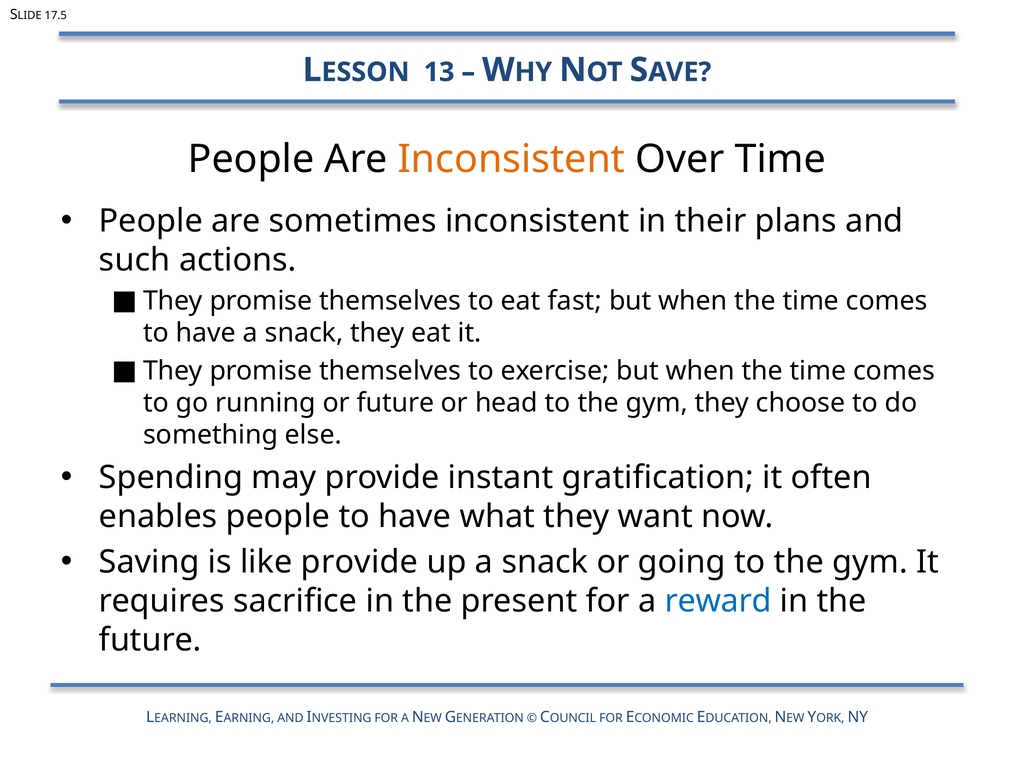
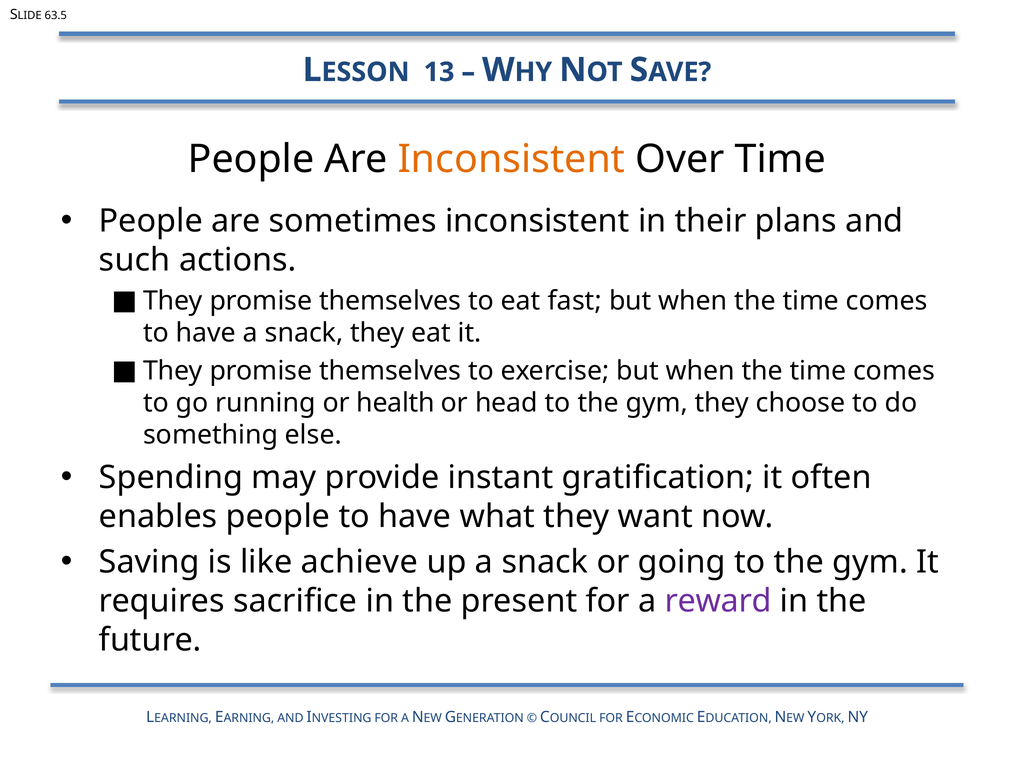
17.5: 17.5 -> 63.5 (56, 15)
or future: future -> health (396, 403)
like provide: provide -> achieve (359, 562)
reward colour: blue -> purple (718, 601)
